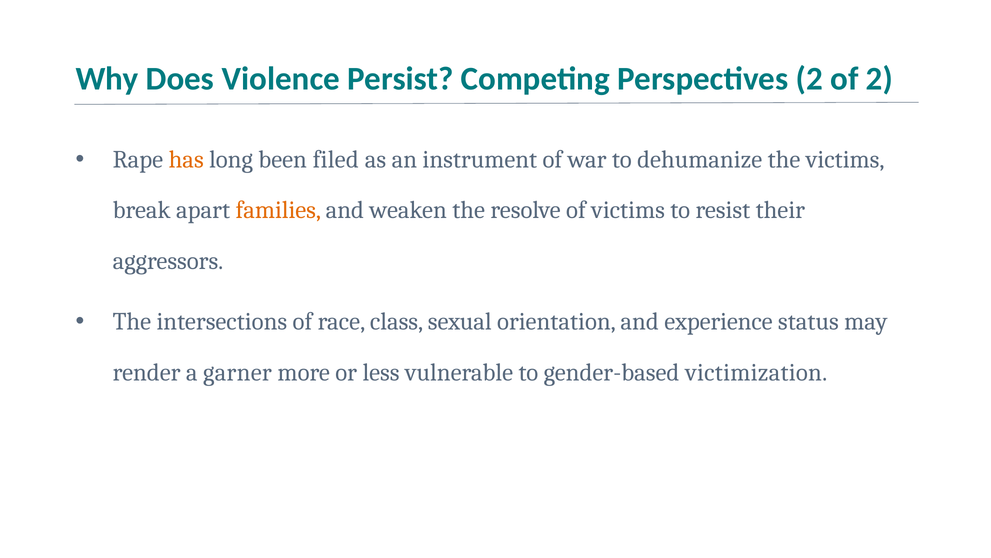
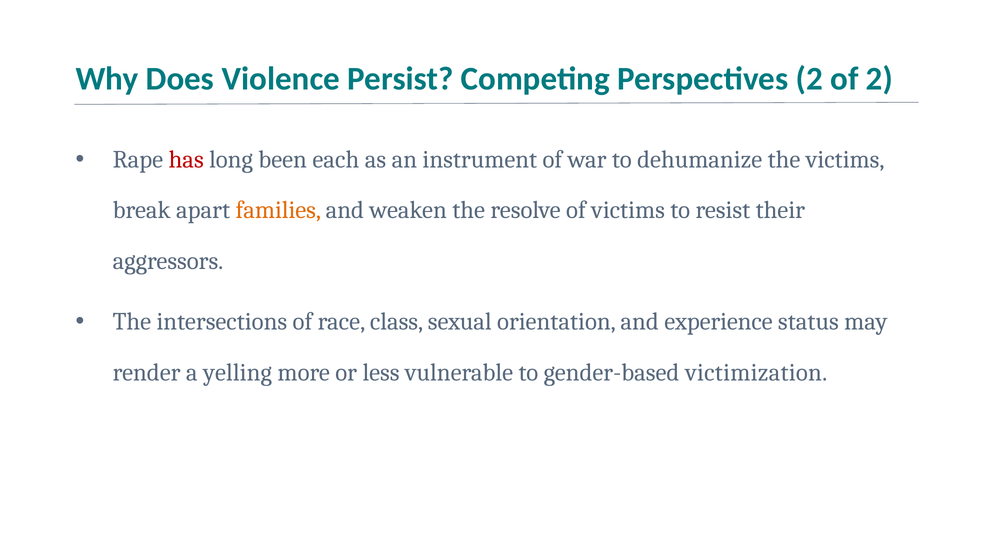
has colour: orange -> red (186, 160)
filed: filed -> each (336, 160)
garner: garner -> yelling (238, 372)
